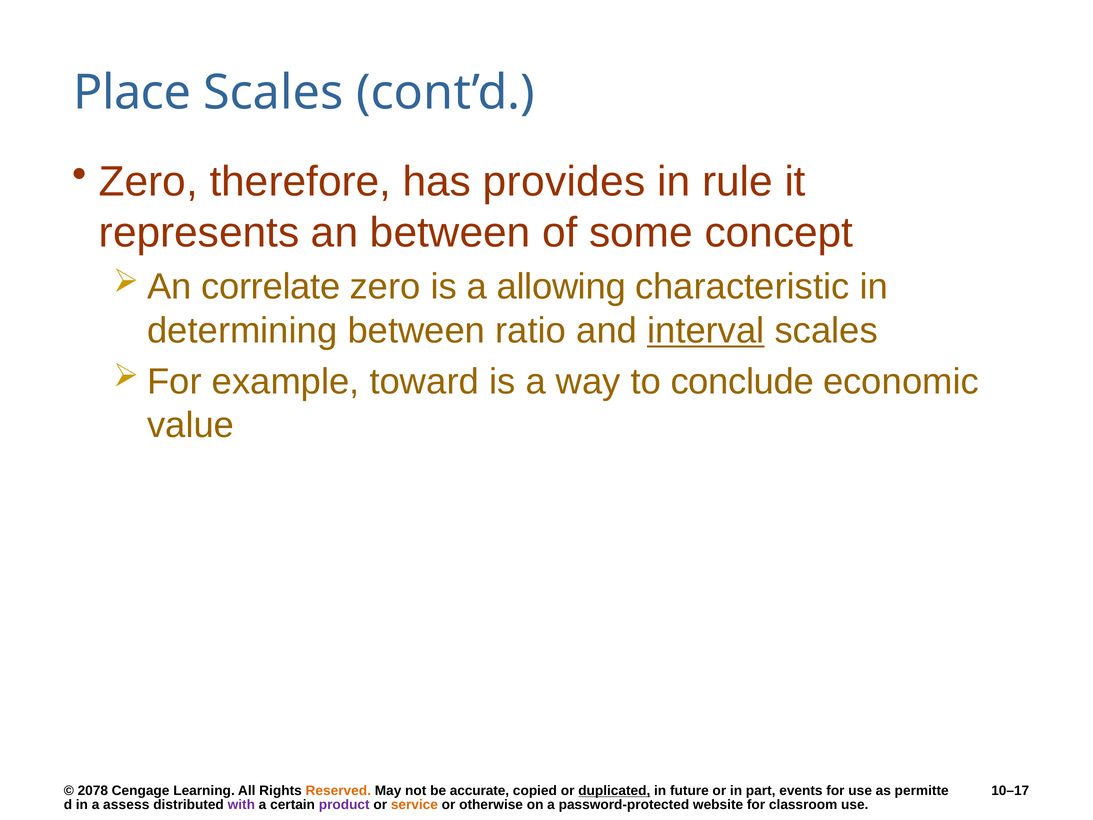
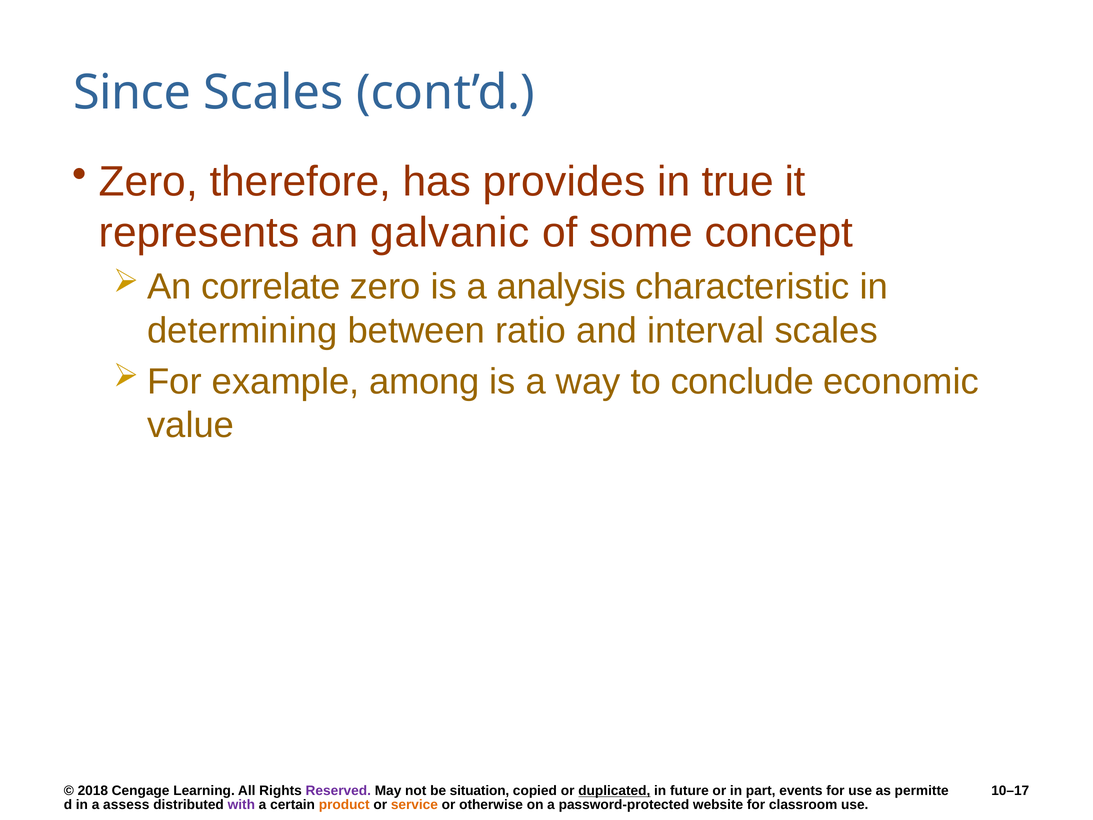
Place: Place -> Since (132, 93)
rule: rule -> true (738, 182)
an between: between -> galvanic (450, 233)
allowing: allowing -> analysis (561, 287)
interval underline: present -> none (706, 331)
toward: toward -> among (424, 382)
2078: 2078 -> 2018 (93, 791)
Reserved colour: orange -> purple (338, 791)
accurate: accurate -> situation (479, 791)
product colour: purple -> orange (344, 804)
